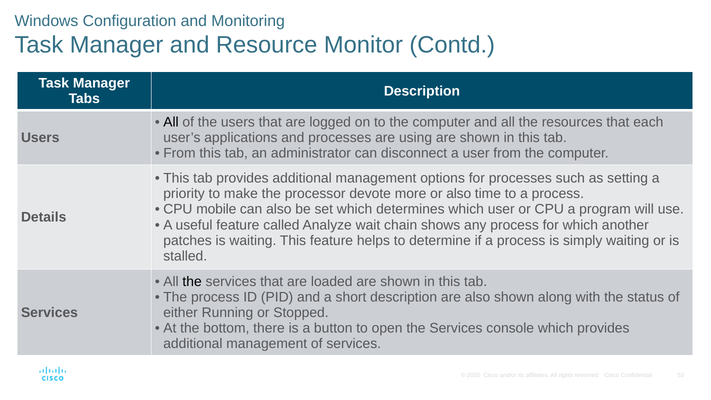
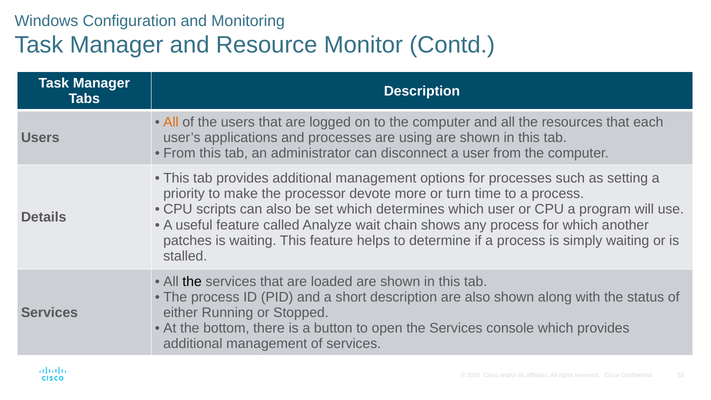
All colour: black -> orange (171, 122)
or also: also -> turn (459, 194)
mobile: mobile -> scripts (216, 209)
